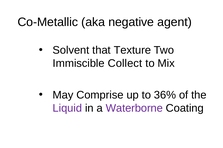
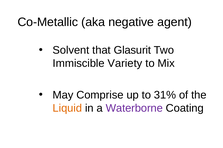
Texture: Texture -> Glasurit (132, 50)
Collect: Collect -> Variety (125, 63)
36%: 36% -> 31% (165, 95)
Liquid colour: purple -> orange (67, 108)
